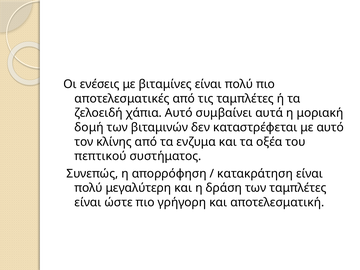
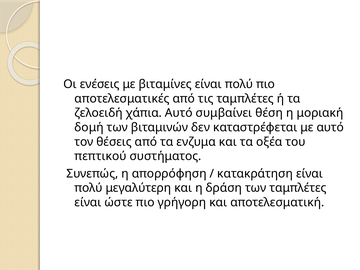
αυτά: αυτά -> θέση (269, 113)
κλίνης: κλίνης -> θέσεις (114, 142)
